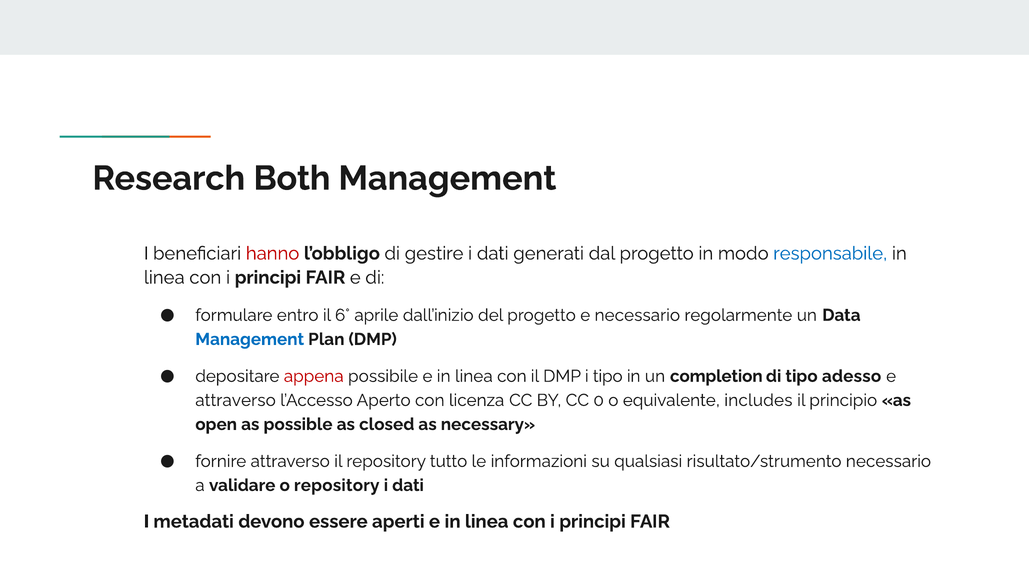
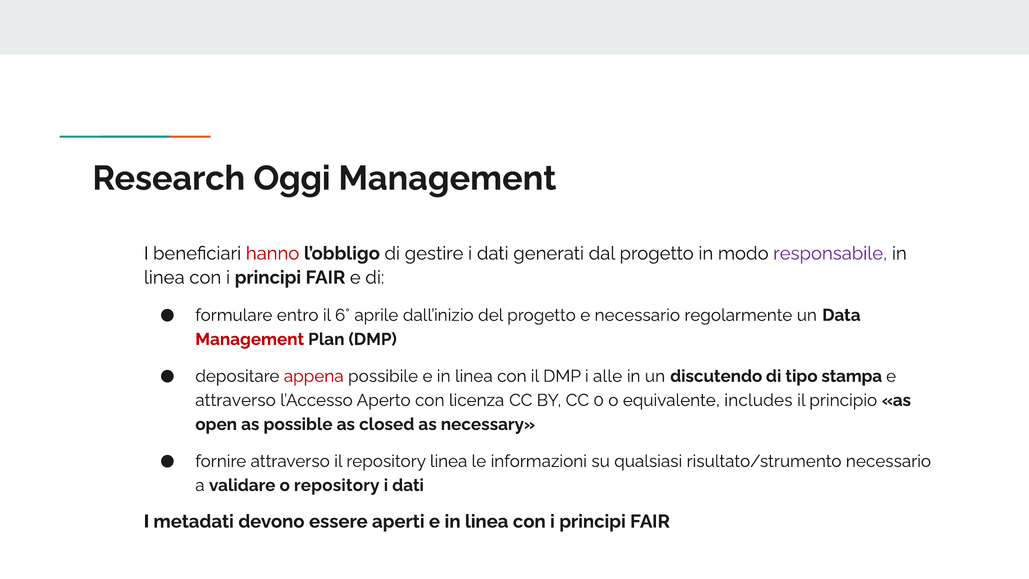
Both: Both -> Oggi (292, 178)
responsabile colour: blue -> purple (830, 253)
Management colour: blue -> red (250, 339)
i tipo: tipo -> alle (608, 376)
completion: completion -> discutendo (716, 376)
adesso: adesso -> stampa (852, 376)
repository tutto: tutto -> linea (449, 461)
